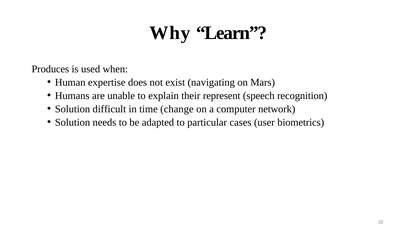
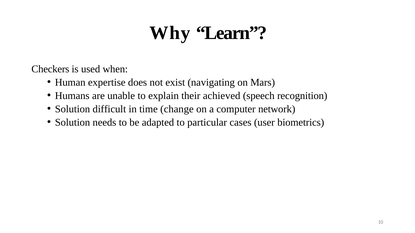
Produces: Produces -> Checkers (50, 69)
represent: represent -> achieved (222, 96)
